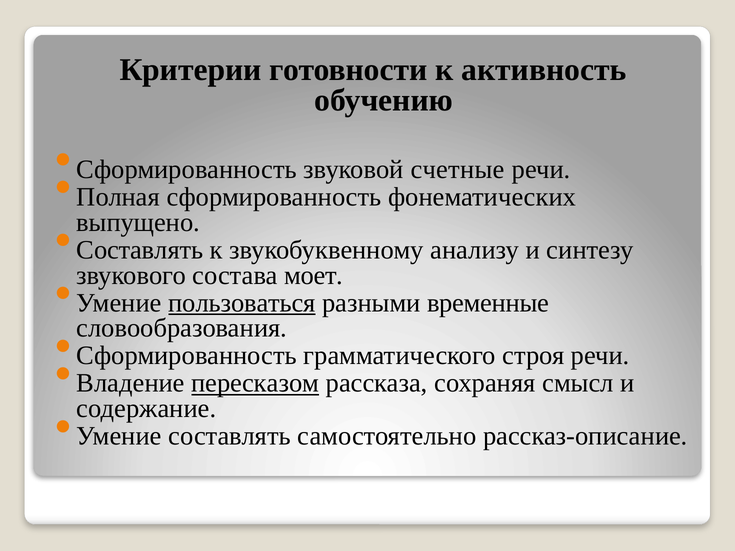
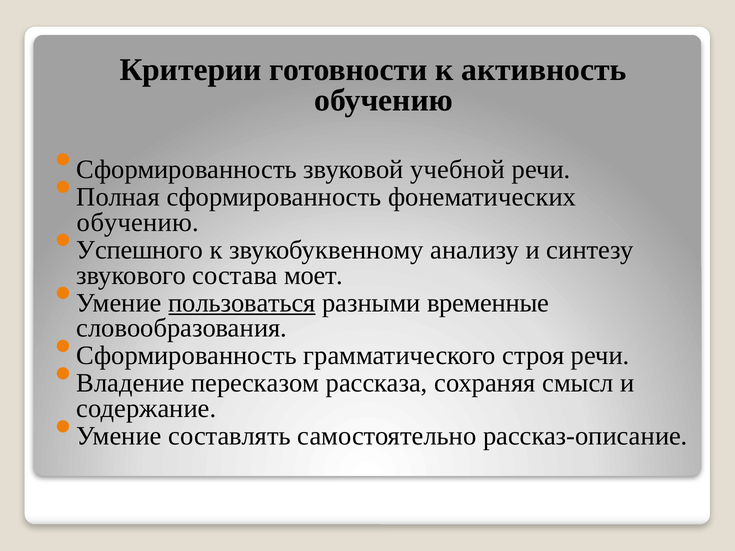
счетные: счетные -> учебной (458, 169)
выпущено: выпущено -> обучению (138, 222)
Составлять: Составлять -> Успешного (140, 250)
пересказом underline: present -> none (255, 383)
